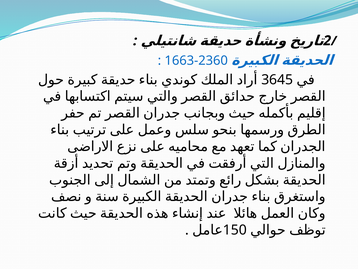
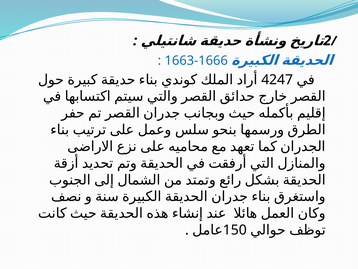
2360: 2360 -> 1666 (213, 60)
3645: 3645 -> 4247 (277, 80)
